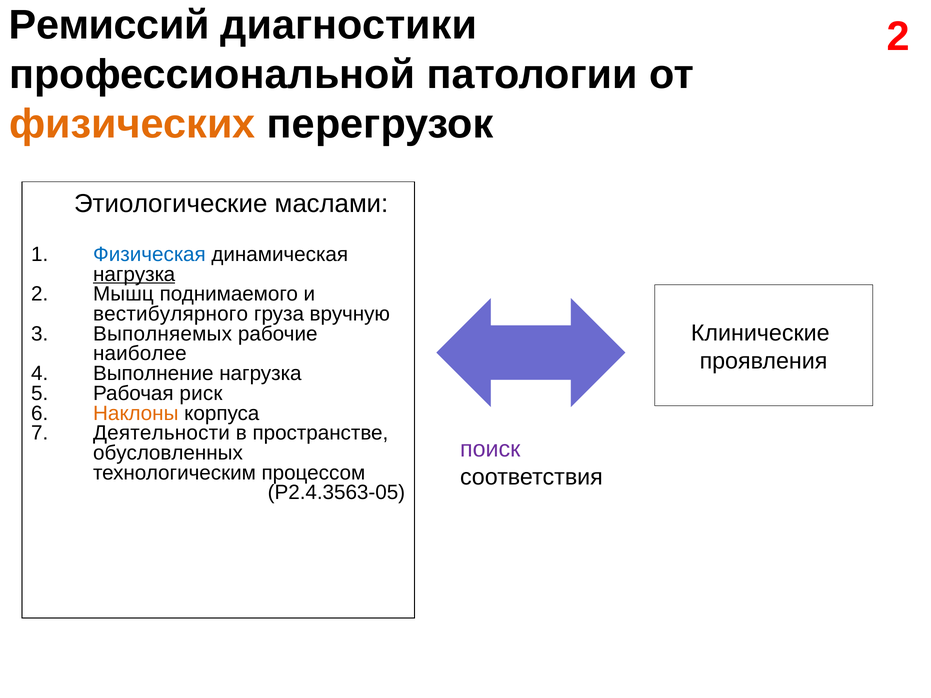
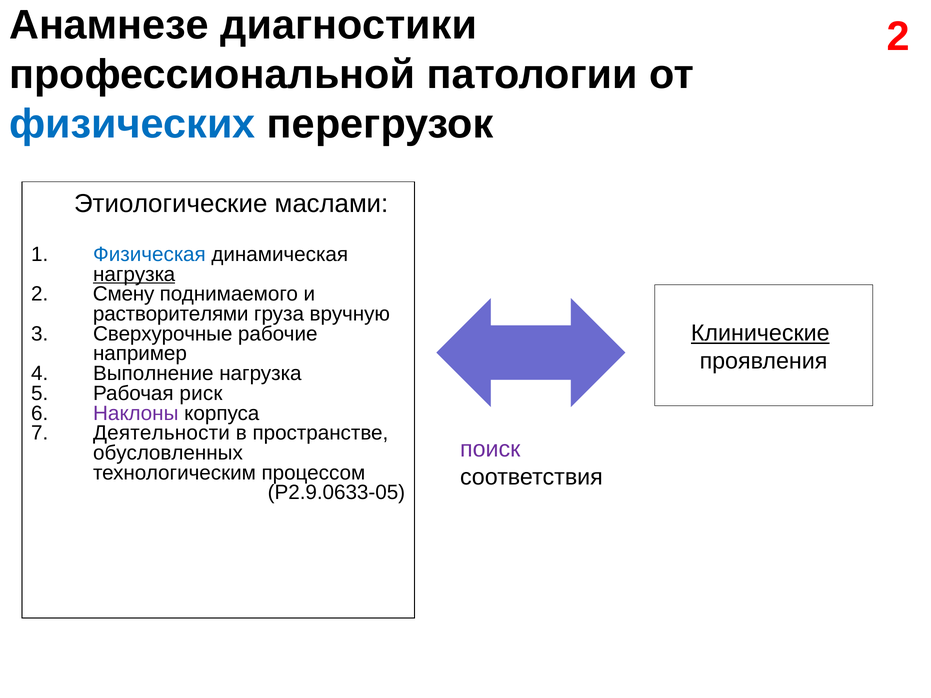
Ремиссий: Ремиссий -> Анамнезе (109, 25)
физических colour: orange -> blue (132, 124)
Мышц: Мышц -> Смену (124, 294)
вестибулярного: вестибулярного -> растворителями (171, 314)
Клинические underline: none -> present (760, 333)
Выполняемых: Выполняемых -> Сверхурочные (163, 334)
наиболее: наиболее -> например (140, 354)
Наклоны colour: orange -> purple (136, 413)
Р2.4.3563-05: Р2.4.3563-05 -> Р2.9.0633-05 (336, 493)
